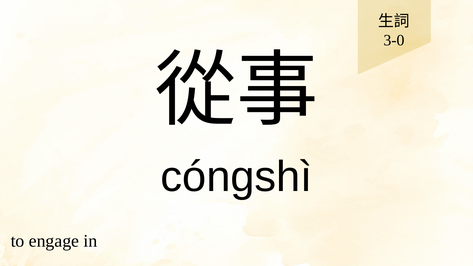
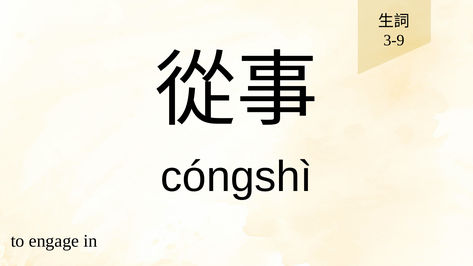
3-0: 3-0 -> 3-9 (394, 40)
